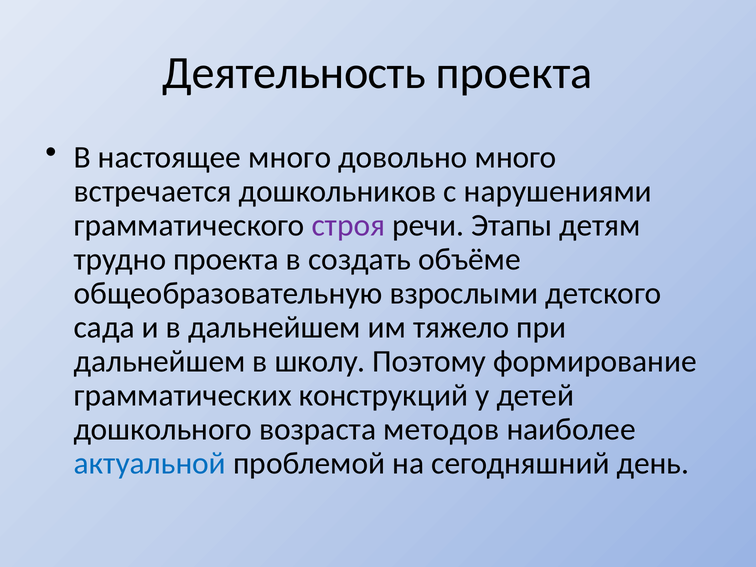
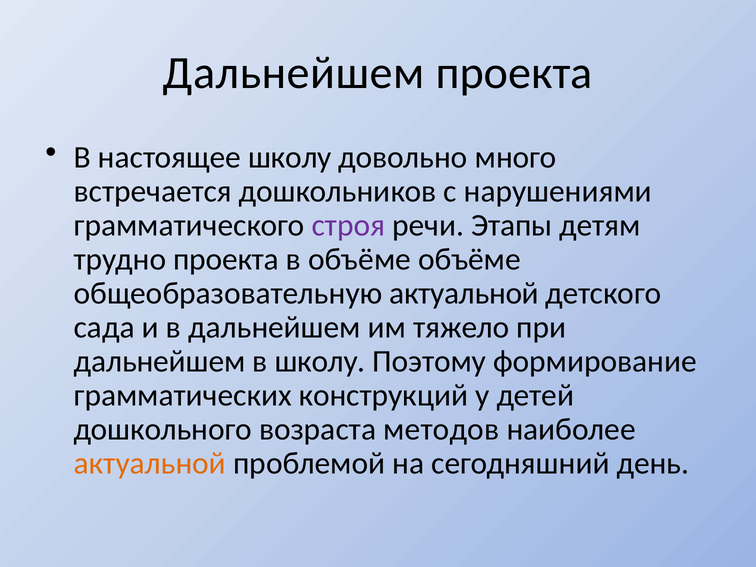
Деятельность: Деятельность -> Дальнейшем (294, 73)
настоящее много: много -> школу (290, 157)
в создать: создать -> объёме (360, 259)
общеобразовательную взрослыми: взрослыми -> актуальной (464, 293)
актуальной colour: blue -> orange (150, 463)
